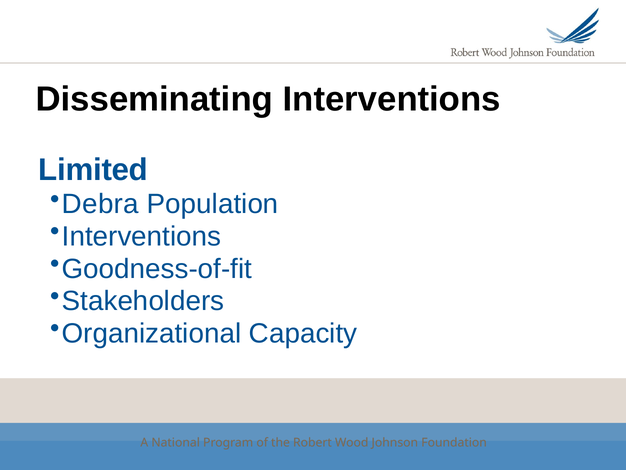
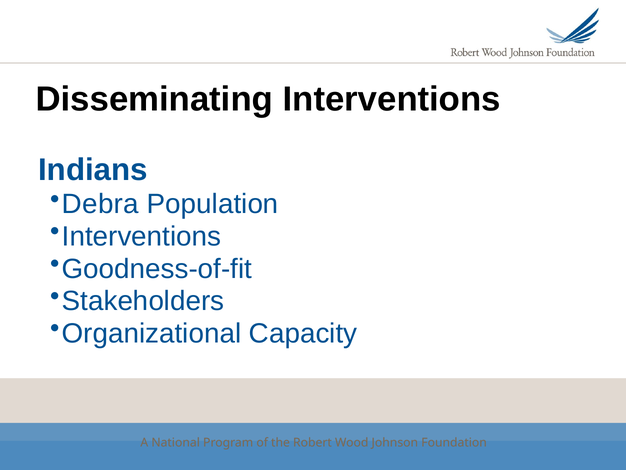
Limited: Limited -> Indians (93, 170)
